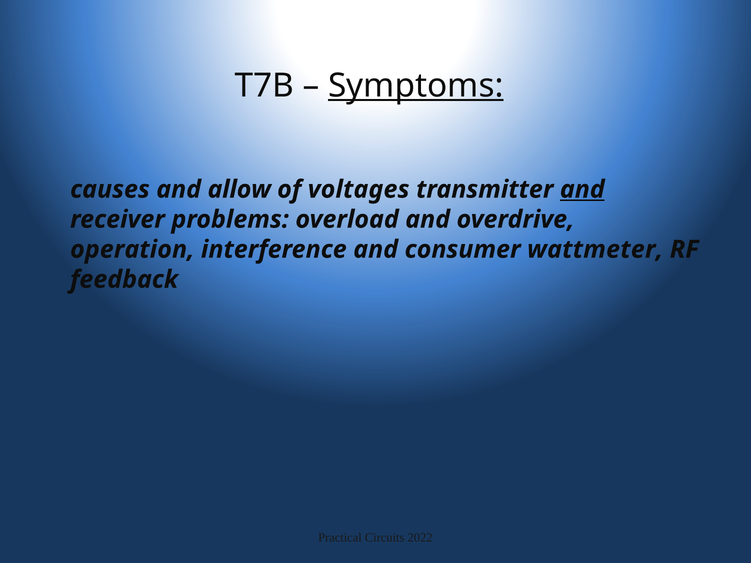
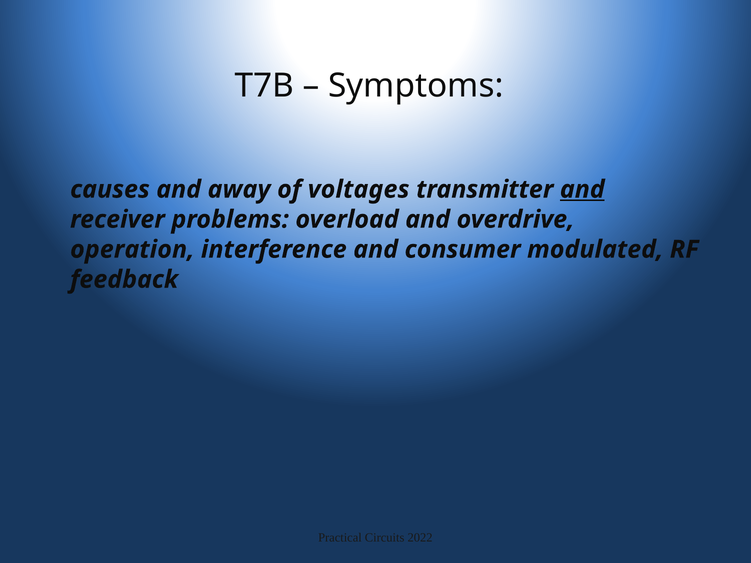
Symptoms underline: present -> none (416, 86)
allow: allow -> away (239, 190)
wattmeter: wattmeter -> modulated (595, 250)
